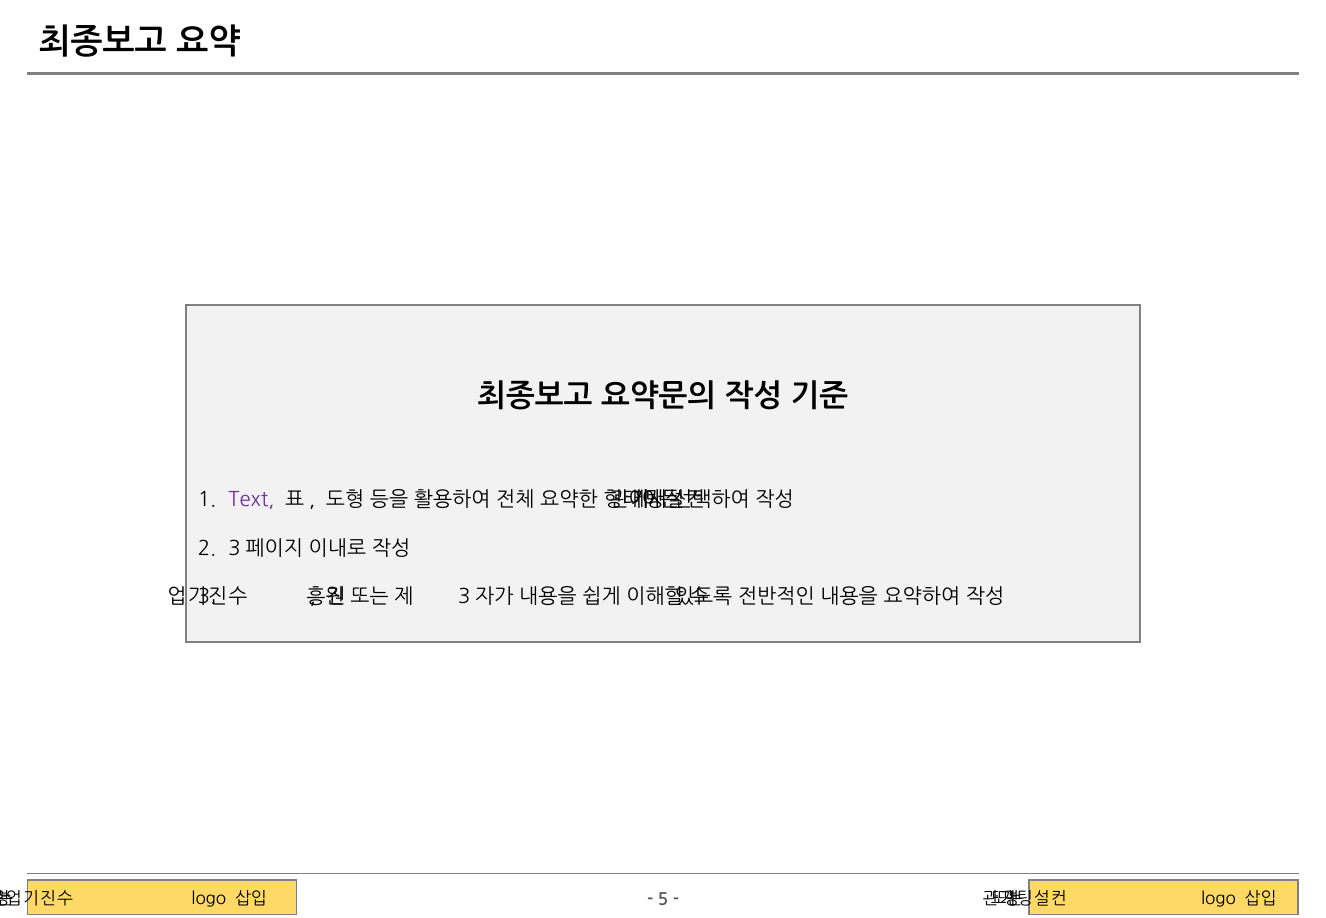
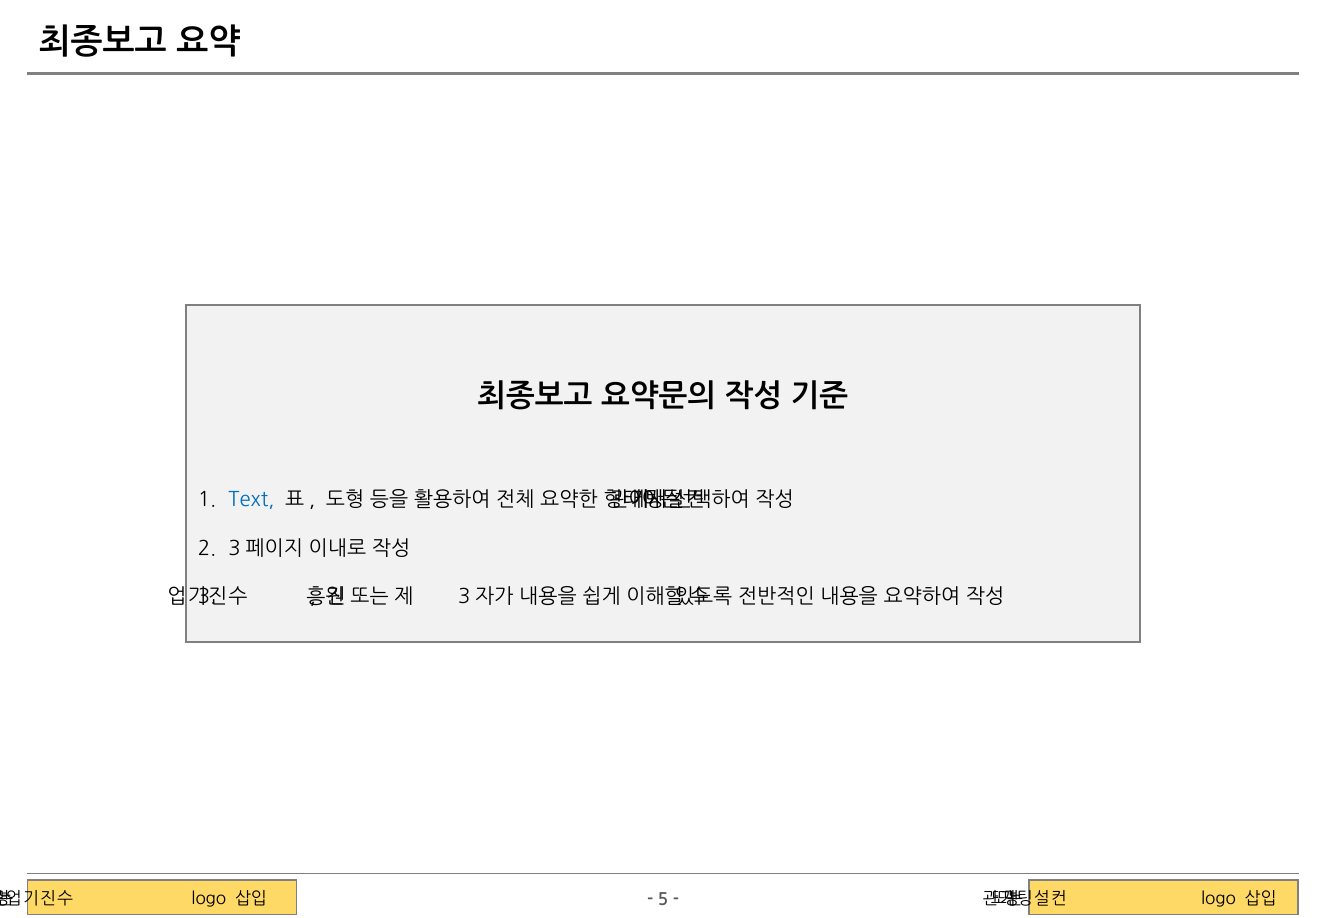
Text colour: purple -> blue (251, 499)
